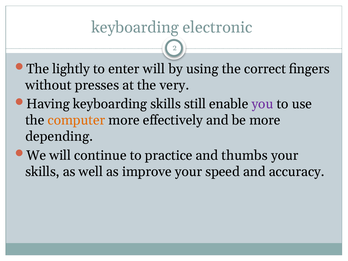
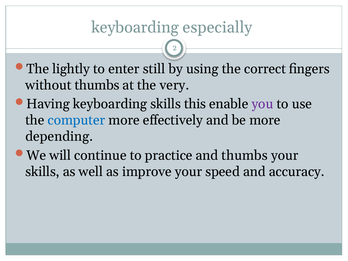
electronic: electronic -> especially (218, 27)
enter will: will -> still (154, 69)
without presses: presses -> thumbs (97, 85)
still: still -> this (195, 104)
computer colour: orange -> blue (76, 120)
